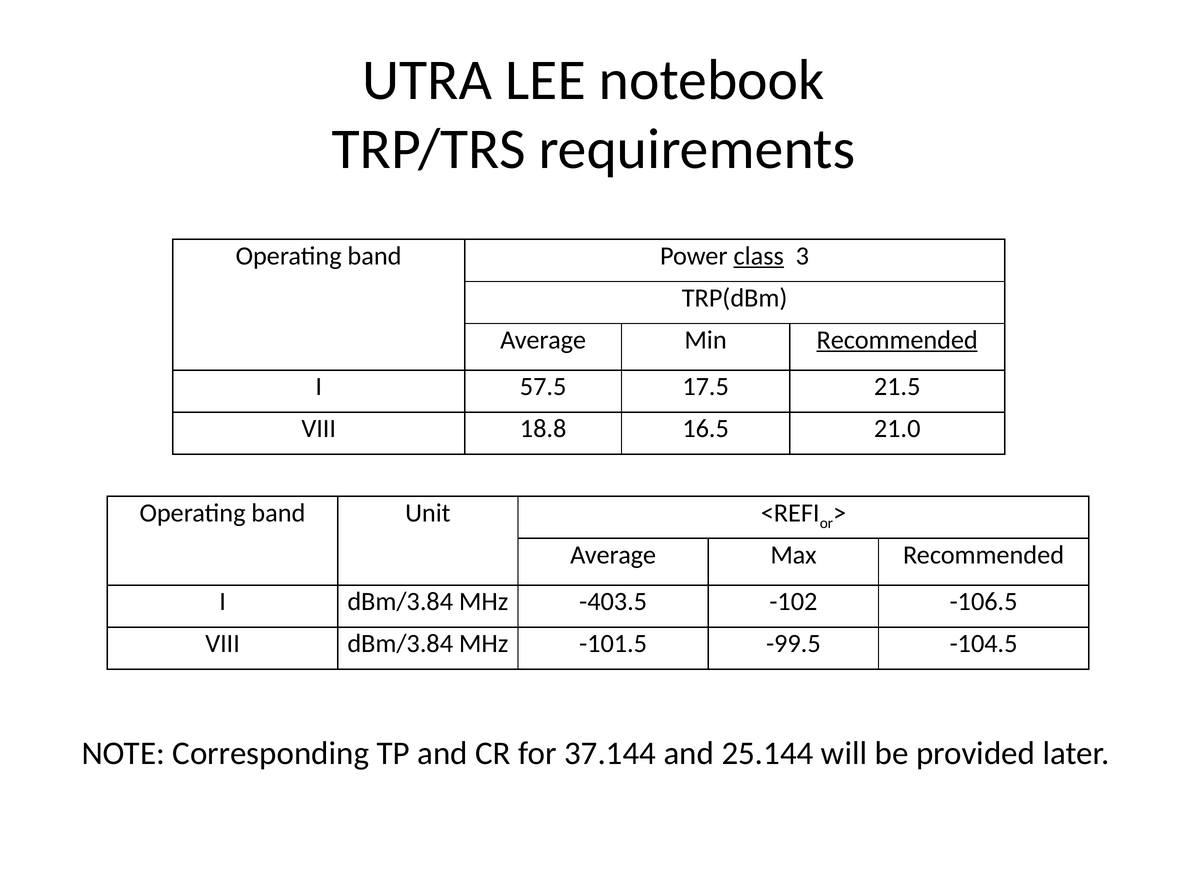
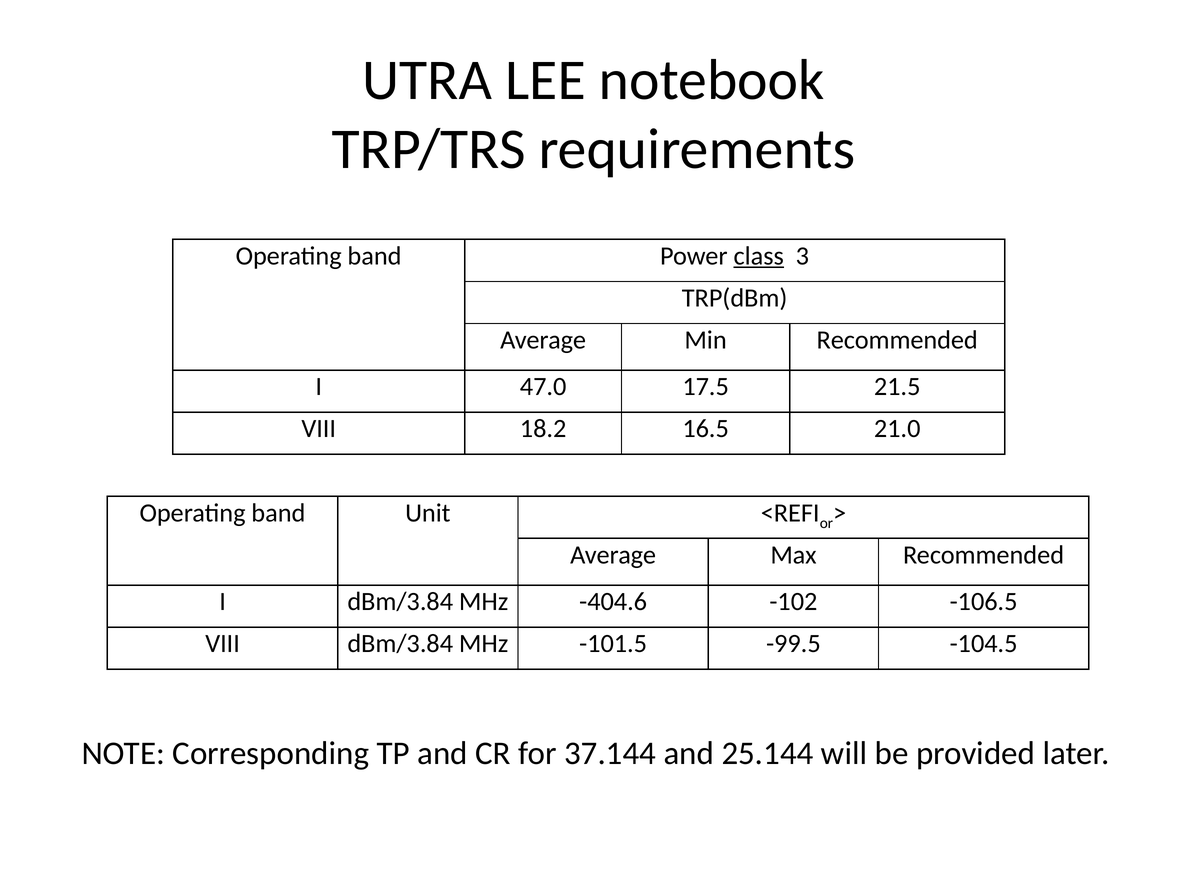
Recommended underline: present -> none (897, 340)
57.5: 57.5 -> 47.0 (543, 387)
18.8: 18.8 -> 18.2 (543, 429)
-403.5: -403.5 -> -404.6 (613, 602)
